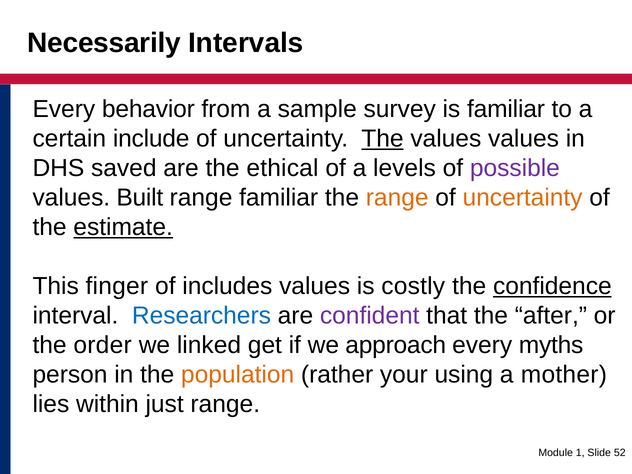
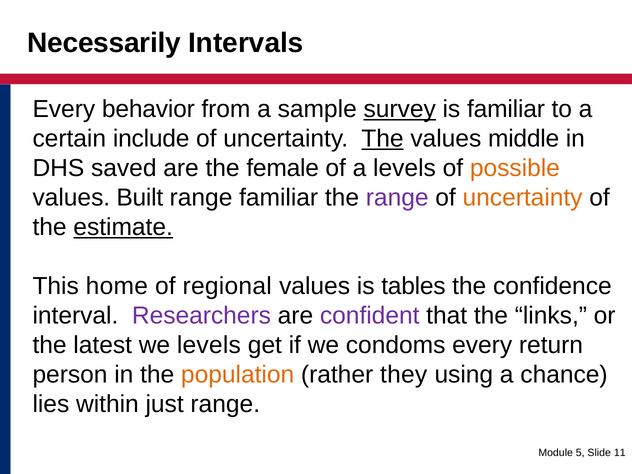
survey underline: none -> present (400, 109)
values values: values -> middle (524, 139)
ethical: ethical -> female (283, 168)
possible colour: purple -> orange (515, 168)
range colour: orange -> purple (397, 198)
finger: finger -> home (117, 286)
includes: includes -> regional (227, 286)
costly: costly -> tables (413, 286)
confidence underline: present -> none (552, 286)
Researchers colour: blue -> purple (201, 316)
after: after -> links (551, 316)
order: order -> latest (103, 345)
we linked: linked -> levels (209, 345)
approach: approach -> condoms (396, 345)
myths: myths -> return (551, 345)
your: your -> they (404, 375)
mother: mother -> chance (564, 375)
1: 1 -> 5 (580, 453)
52: 52 -> 11 (620, 453)
